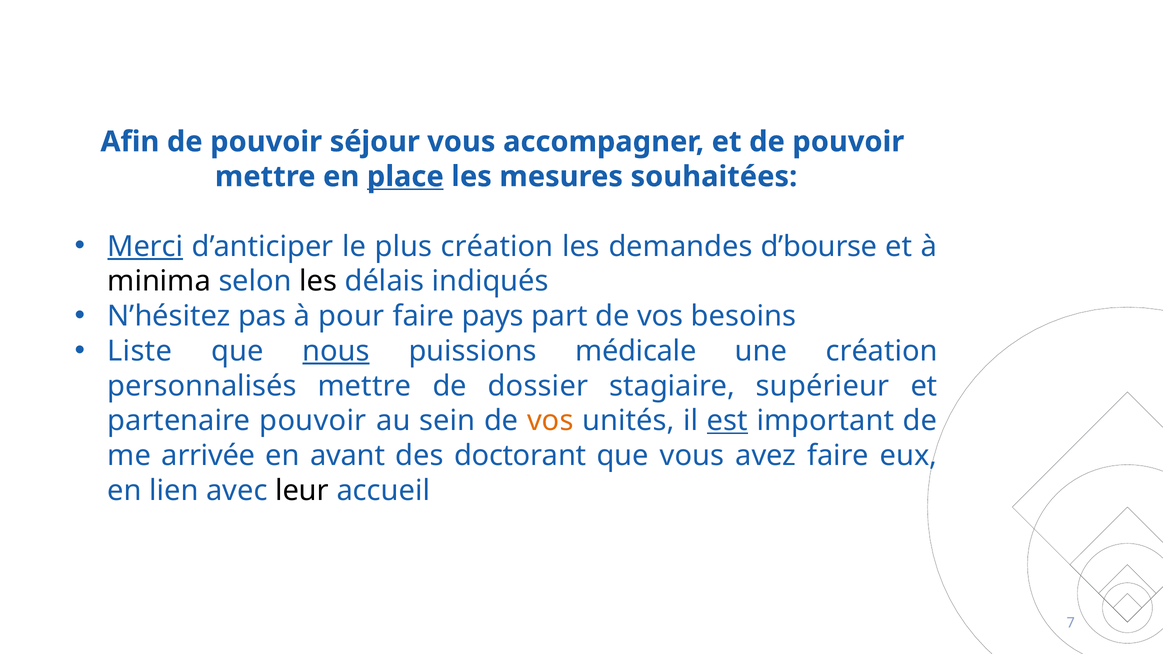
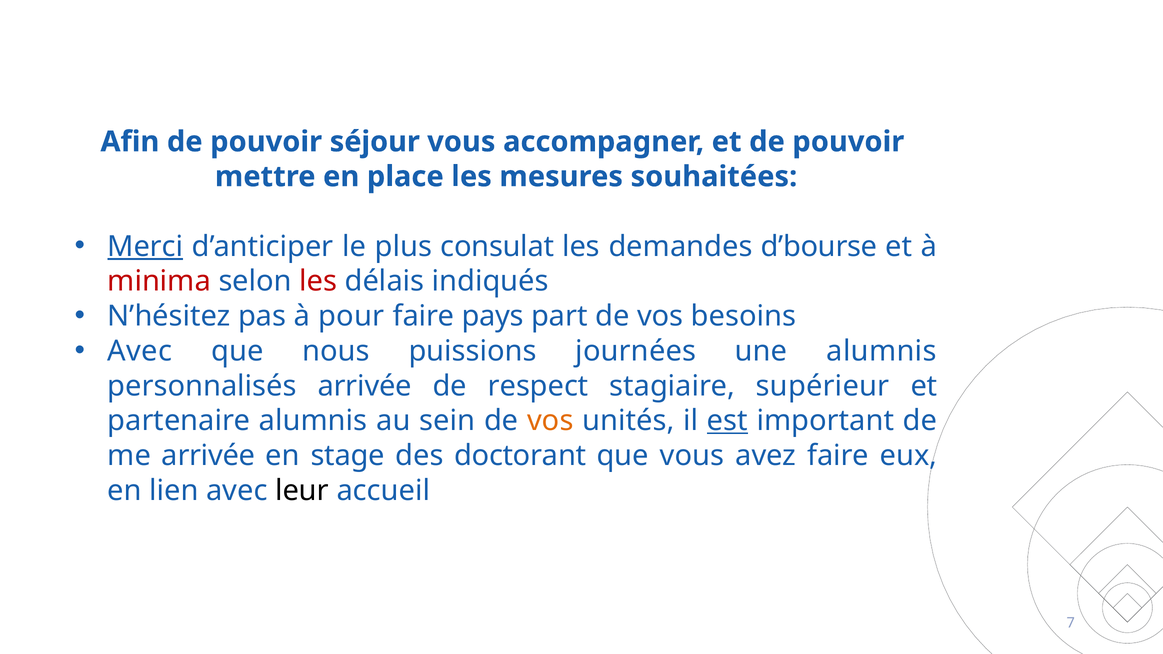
place underline: present -> none (405, 177)
plus création: création -> consulat (497, 246)
minima colour: black -> red (159, 281)
les colour: black -> red (318, 281)
Liste: Liste -> Avec (140, 351)
nous underline: present -> none (336, 351)
médicale: médicale -> journées (636, 351)
une création: création -> alumnis (881, 351)
personnalisés mettre: mettre -> arrivée (365, 386)
dossier: dossier -> respect (538, 386)
partenaire pouvoir: pouvoir -> alumnis (313, 421)
avant: avant -> stage (348, 456)
